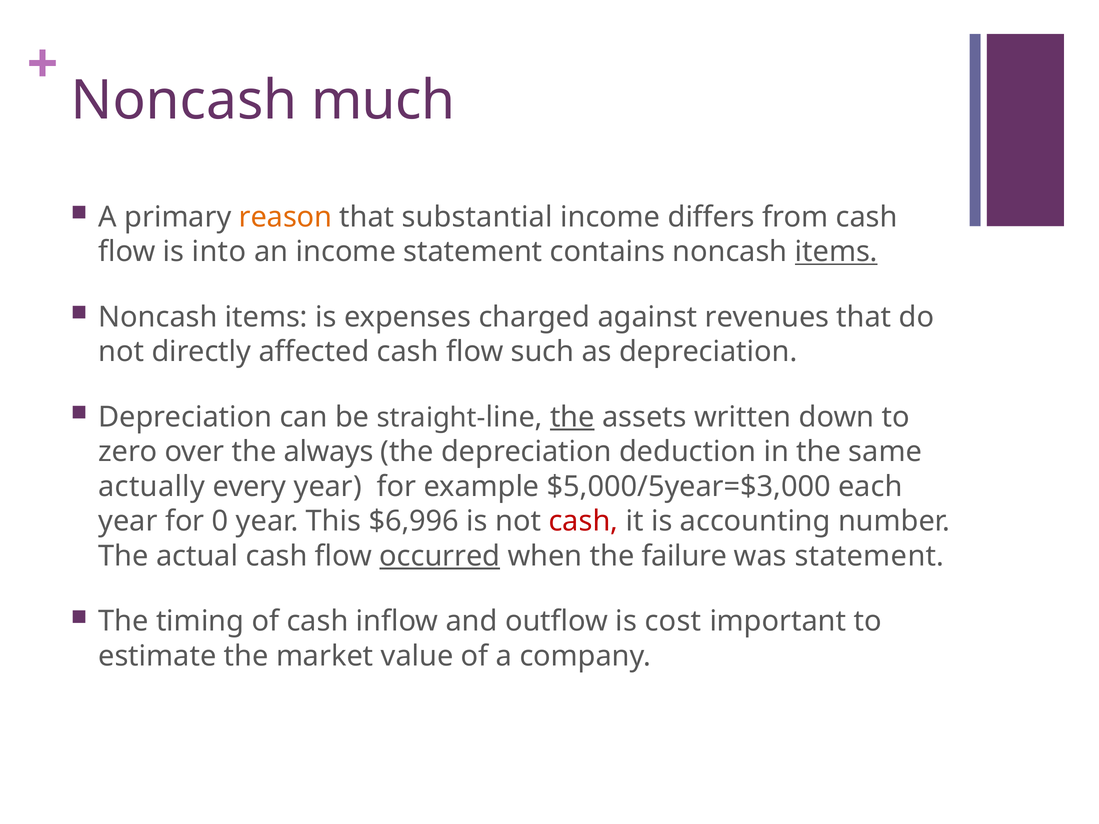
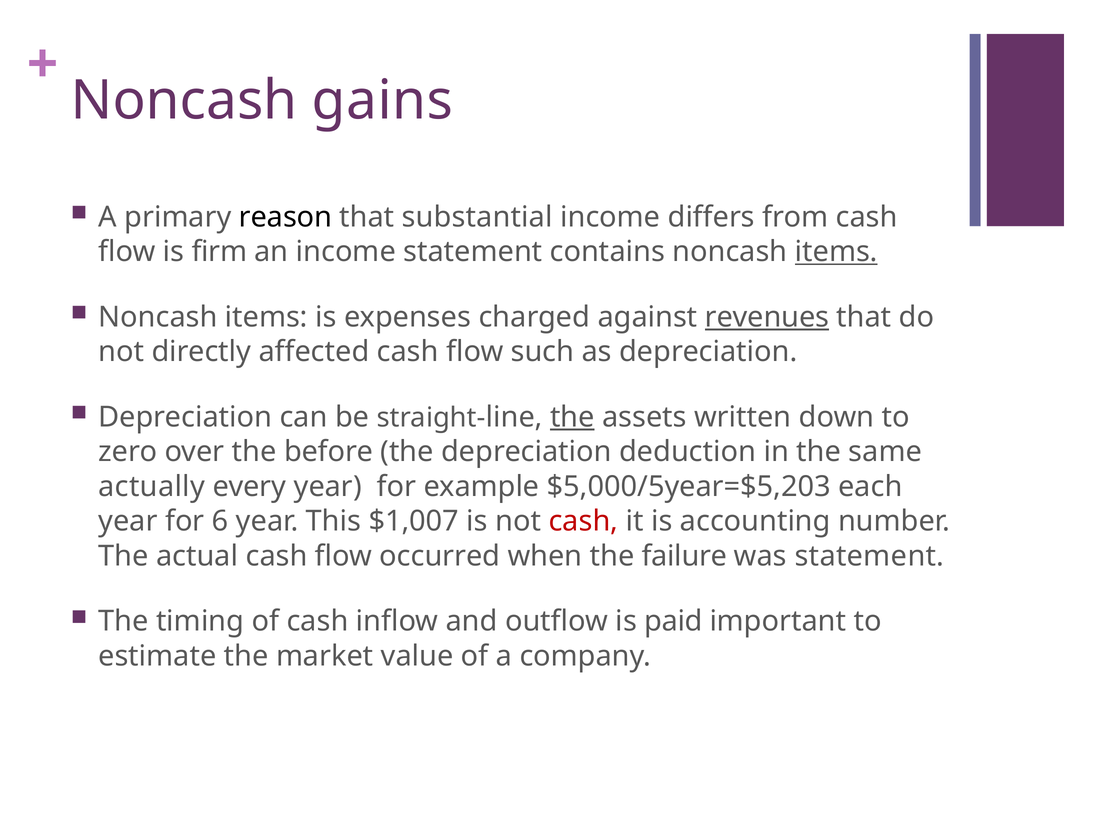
much: much -> gains (383, 101)
reason colour: orange -> black (285, 217)
into: into -> firm (219, 252)
revenues underline: none -> present (767, 317)
always: always -> before (329, 452)
$5,000/5year=$3,000: $5,000/5year=$3,000 -> $5,000/5year=$5,203 (689, 487)
0: 0 -> 6 (220, 522)
$6,996: $6,996 -> $1,007 (414, 522)
occurred underline: present -> none (440, 556)
cost: cost -> paid (673, 622)
